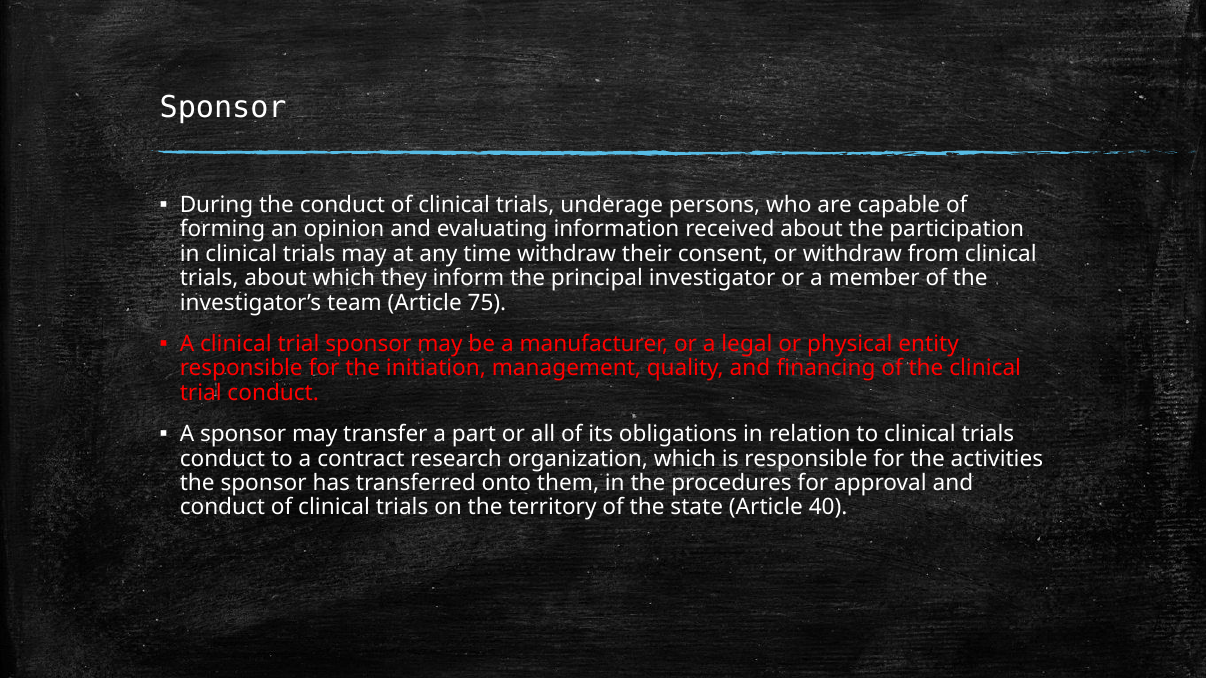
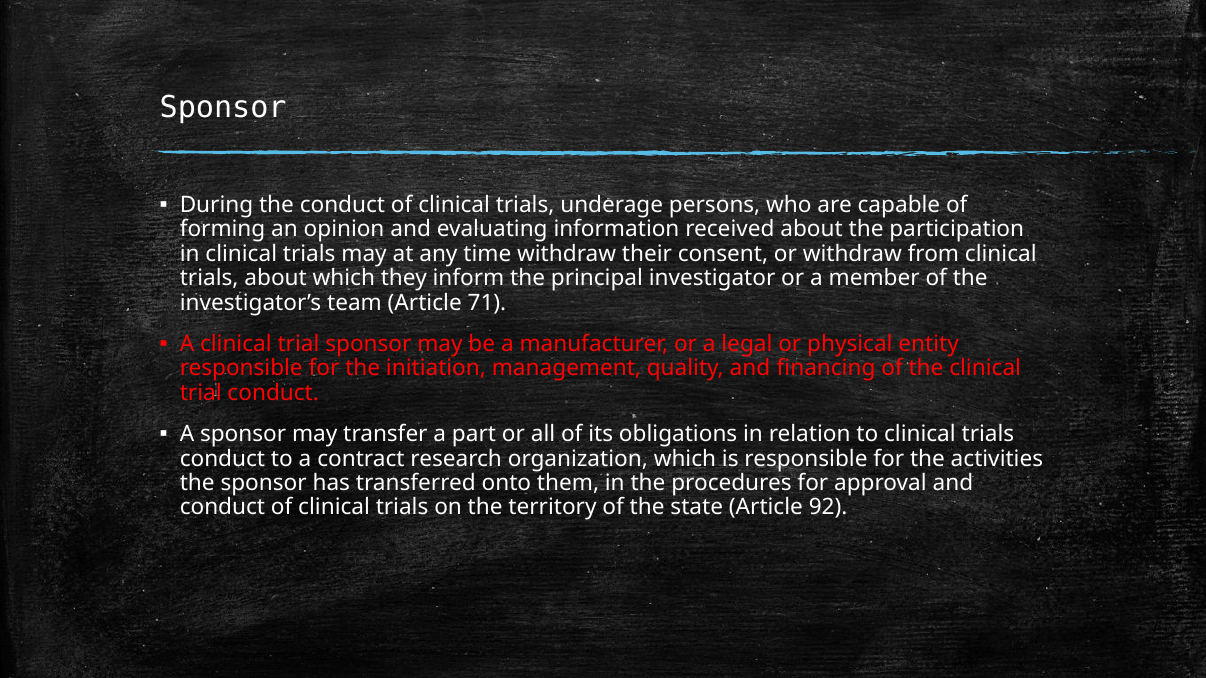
75: 75 -> 71 (487, 303)
40: 40 -> 92 (828, 508)
